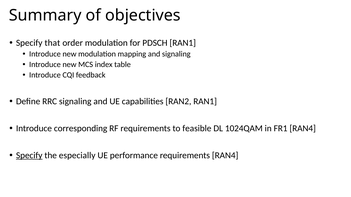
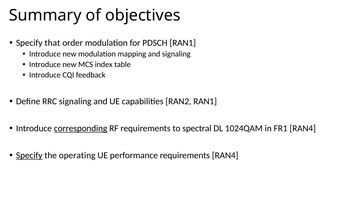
corresponding underline: none -> present (81, 129)
feasible: feasible -> spectral (197, 129)
especially: especially -> operating (77, 156)
